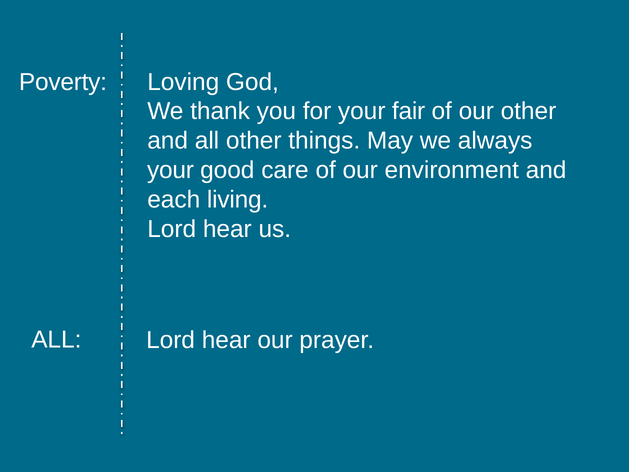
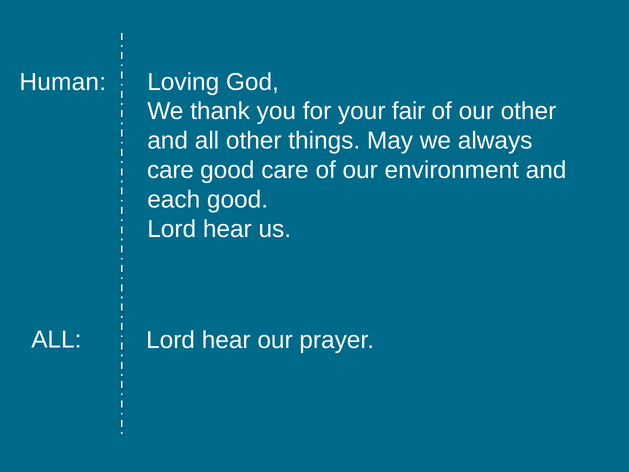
Poverty: Poverty -> Human (63, 82)
your: your -> care (170, 170)
each living: living -> good (238, 199)
